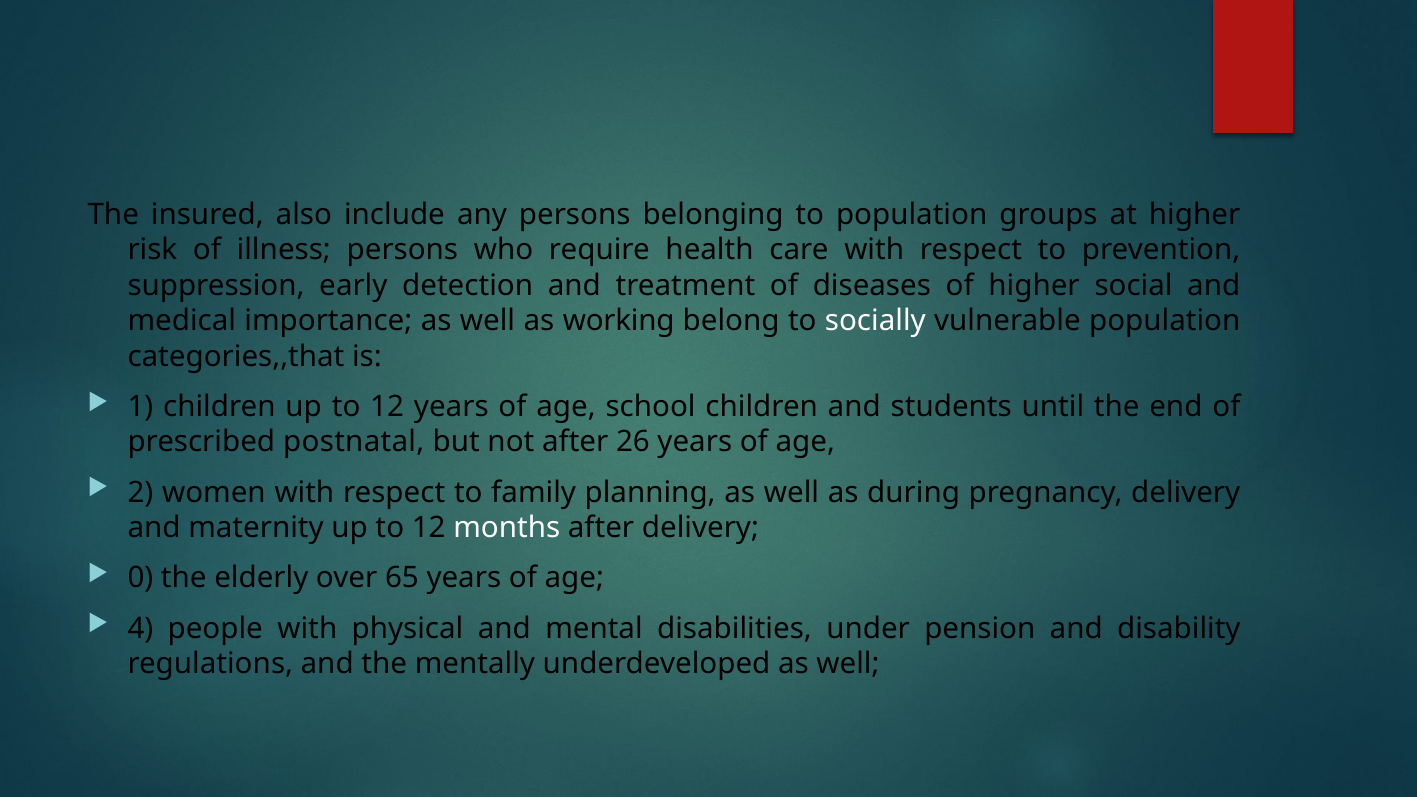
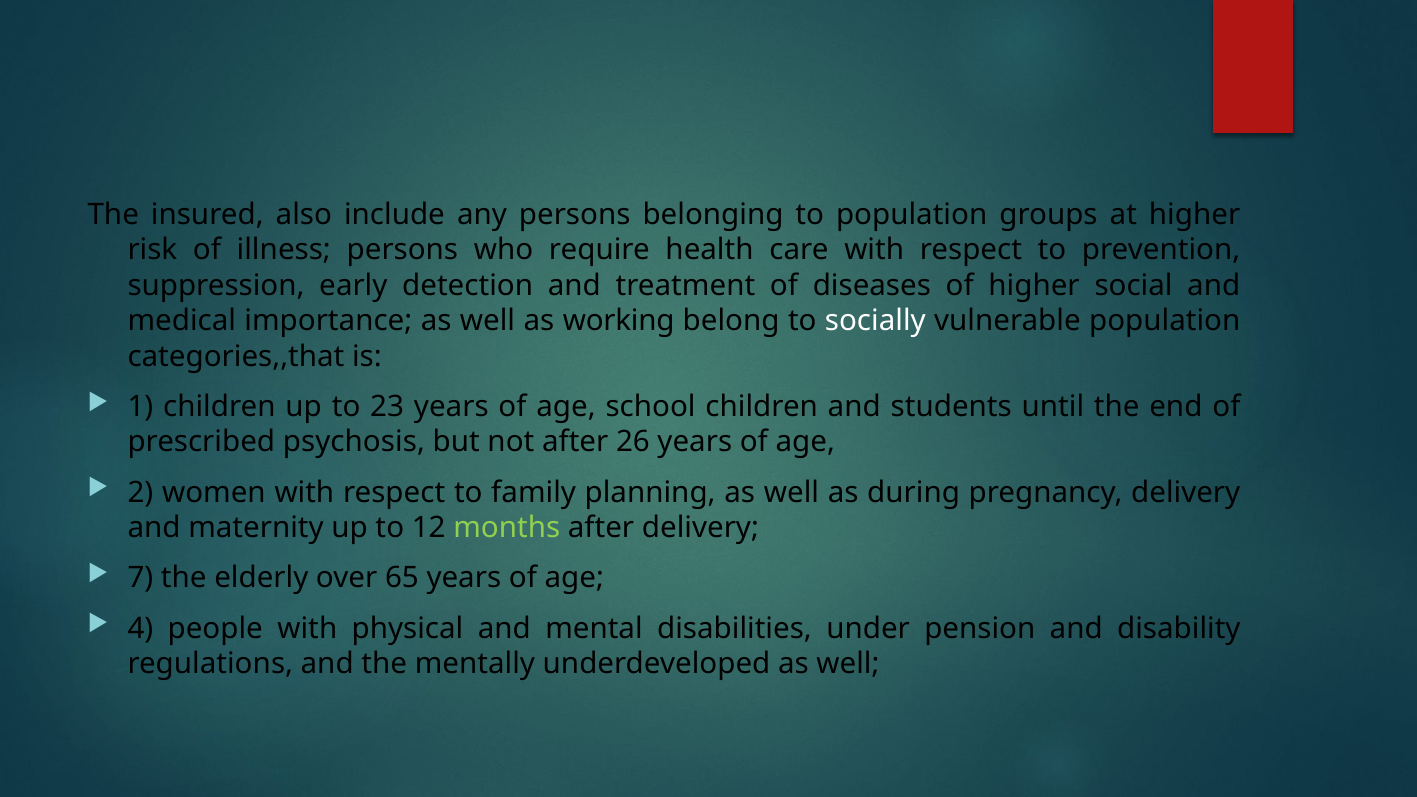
children up to 12: 12 -> 23 (387, 407)
postnatal: postnatal -> psychosis (354, 442)
months colour: white -> light green (507, 528)
0: 0 -> 7 (140, 578)
